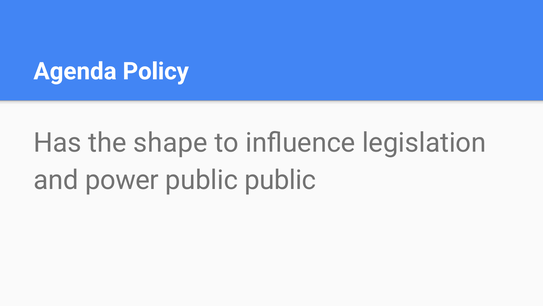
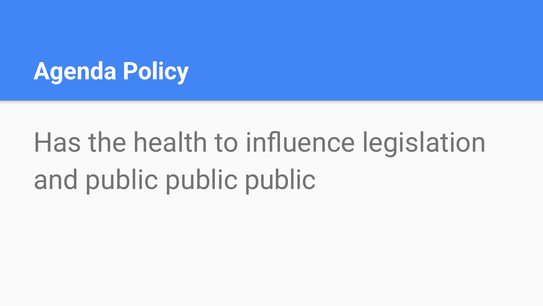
shape: shape -> health (171, 142)
and power: power -> public (122, 180)
